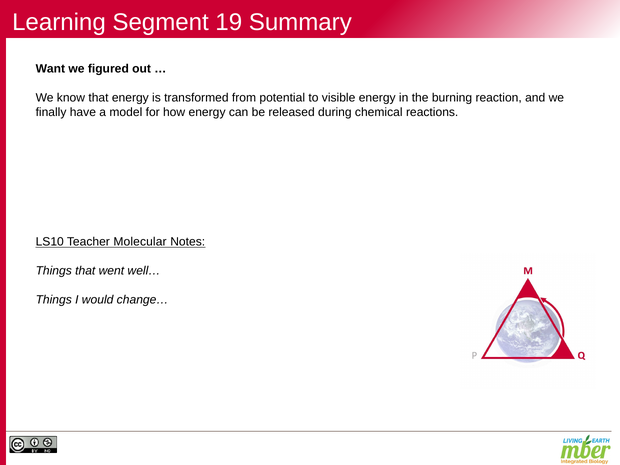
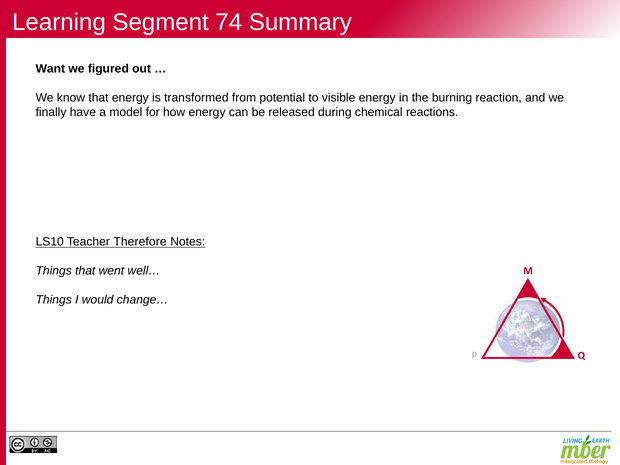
19: 19 -> 74 (229, 22)
Molecular: Molecular -> Therefore (140, 242)
